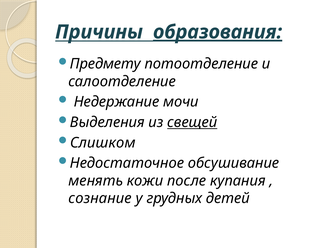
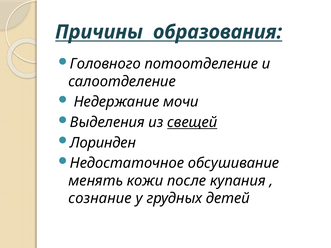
образования underline: present -> none (218, 32)
Предмету: Предмету -> Головного (105, 64)
Слишком: Слишком -> Лоринден (103, 143)
